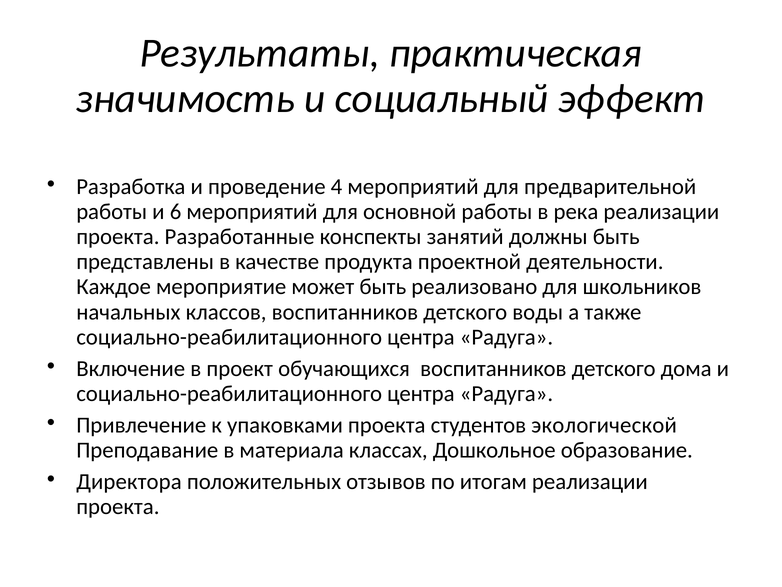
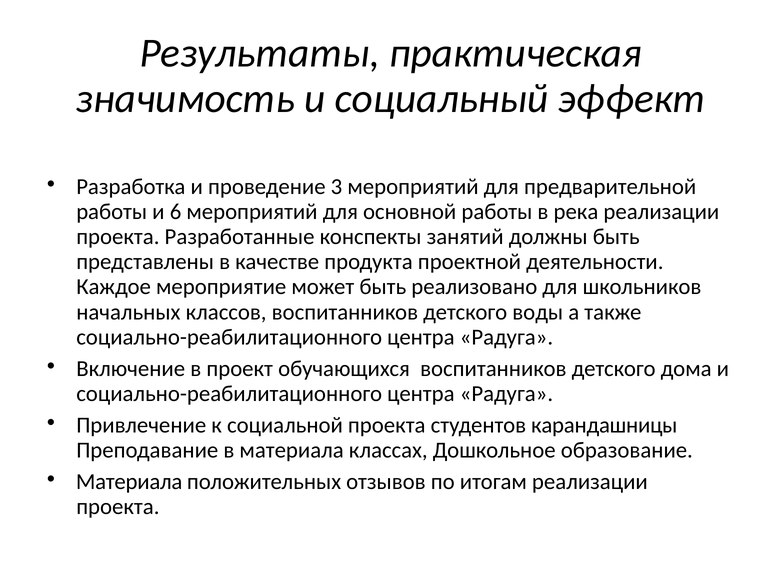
4: 4 -> 3 (336, 186)
упаковками: упаковками -> социальной (285, 425)
экологической: экологической -> карандашницы (604, 425)
Директора: Директора -> Материала (129, 481)
